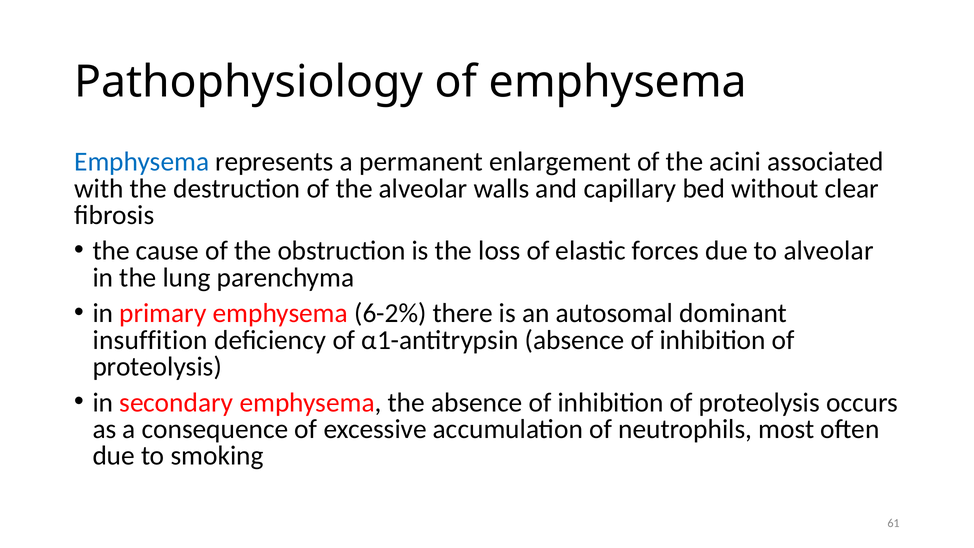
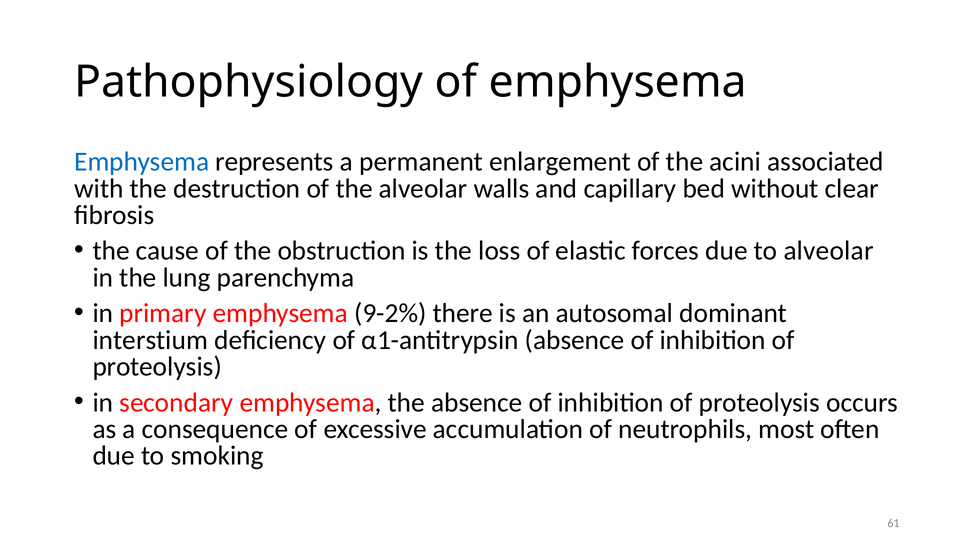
6-2%: 6-2% -> 9-2% (390, 313)
insuffition: insuffition -> interstium (150, 340)
